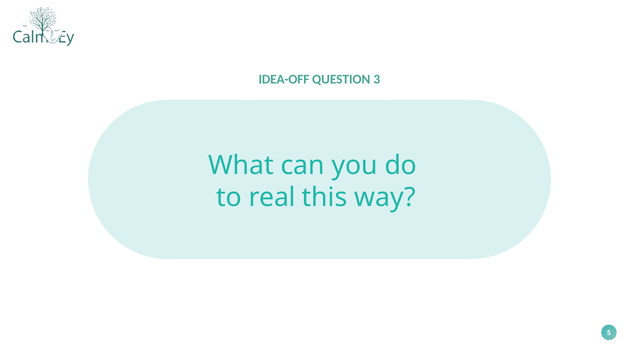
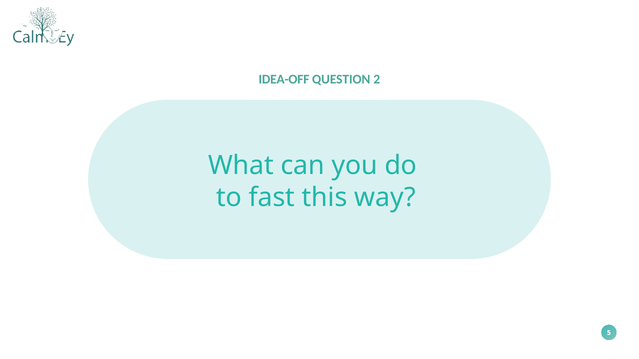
3: 3 -> 2 (377, 80)
real: real -> fast (272, 198)
